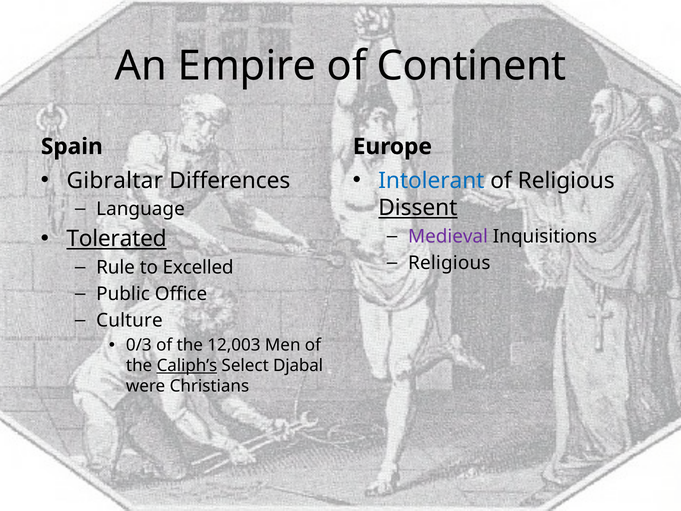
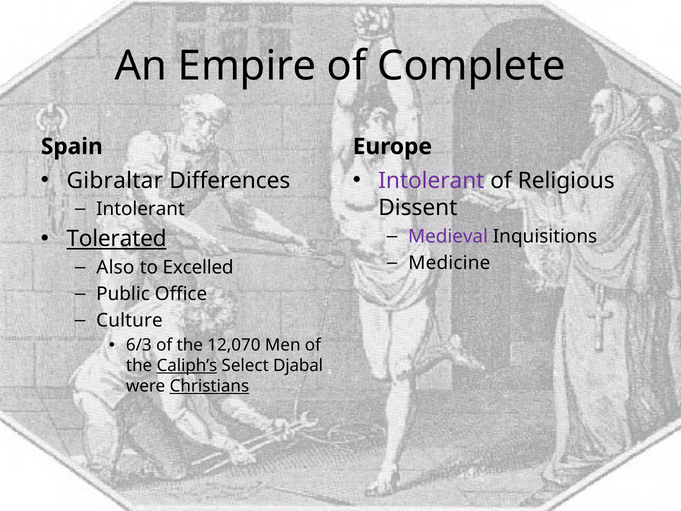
Continent: Continent -> Complete (471, 66)
Intolerant colour: blue -> purple (431, 181)
Language: Language -> Intolerant (141, 209)
Dissent underline: present -> none (418, 208)
Religious: Religious -> Medicine (449, 263)
Rule: Rule -> Also (115, 267)
0/3: 0/3 -> 6/3 (139, 345)
12,003: 12,003 -> 12,070 (234, 345)
Christians underline: none -> present (209, 386)
